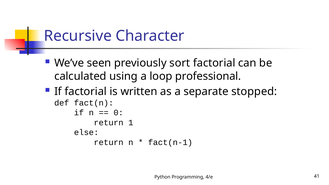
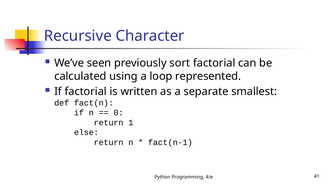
professional: professional -> represented (208, 76)
stopped: stopped -> smallest (254, 92)
